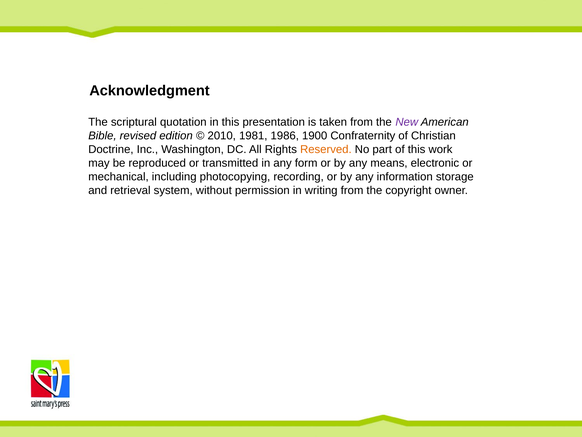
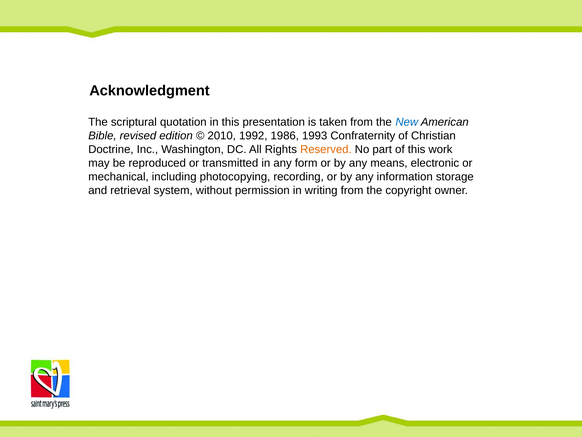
New colour: purple -> blue (407, 122)
1981: 1981 -> 1992 (253, 136)
1900: 1900 -> 1993 (315, 136)
